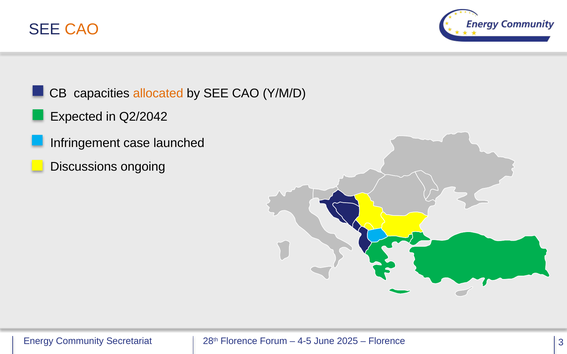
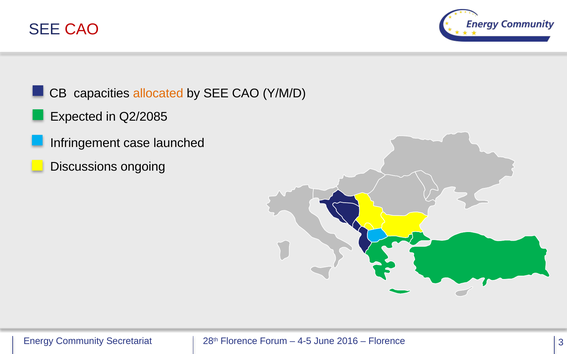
CAO colour: orange -> red (82, 29)
Q2/2042: Q2/2042 -> Q2/2085 (143, 117)
2025: 2025 -> 2016 (347, 341)
